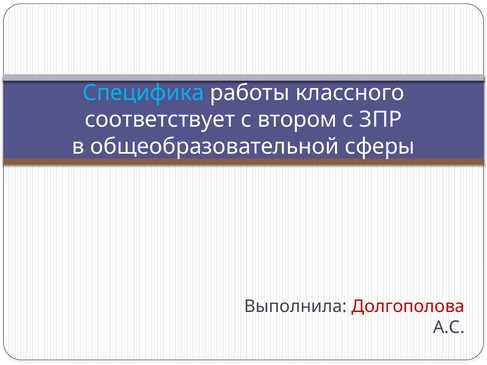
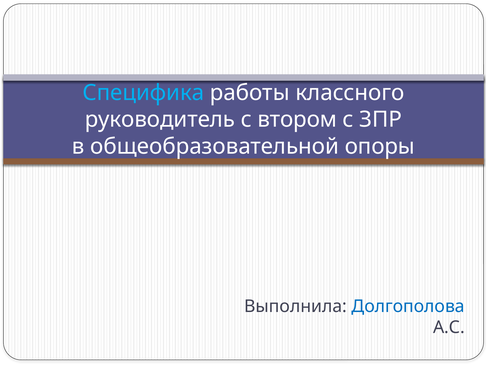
соответствует: соответствует -> руководитель (160, 120)
сферы: сферы -> опоры (380, 146)
Долгополова colour: red -> blue (408, 307)
